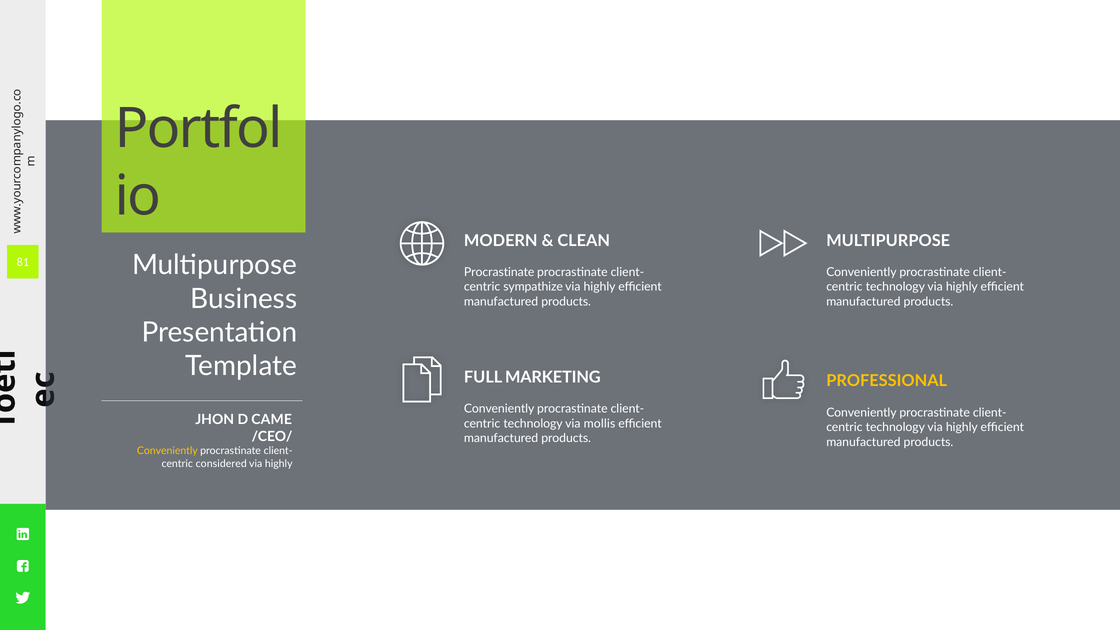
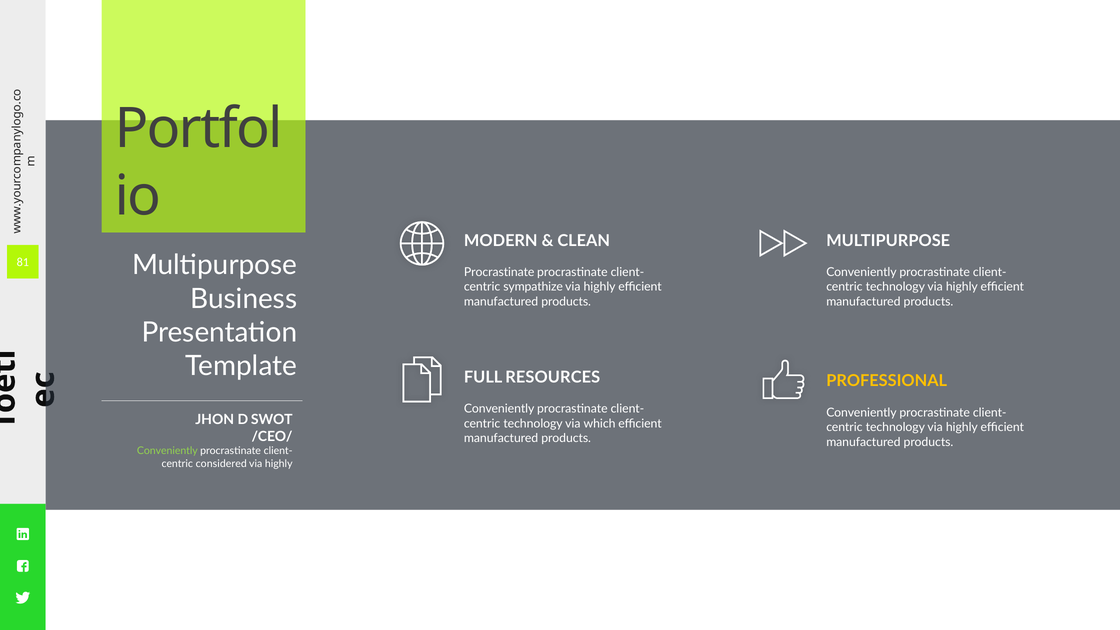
MARKETING: MARKETING -> RESOURCES (553, 377)
CAME: CAME -> SWOT (272, 420)
mollis: mollis -> which (600, 423)
Conveniently colour: yellow -> light green (167, 451)
